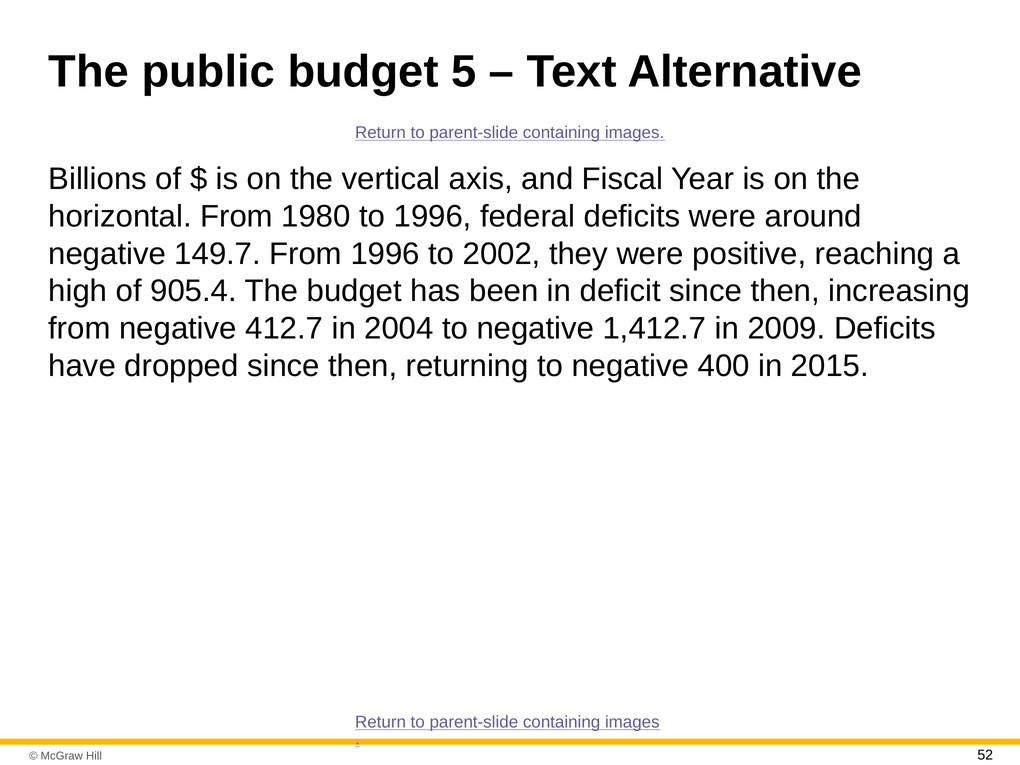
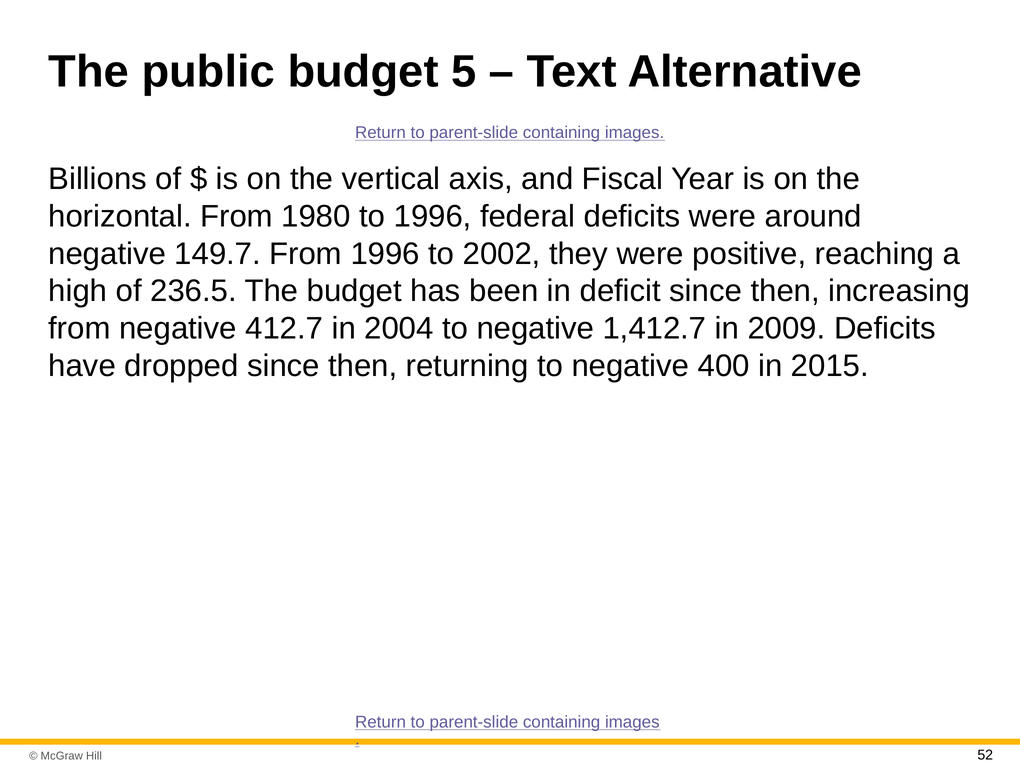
905.4: 905.4 -> 236.5 (193, 291)
